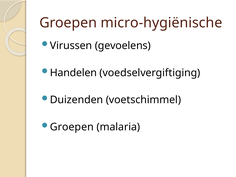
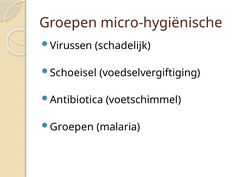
gevoelens: gevoelens -> schadelijk (123, 46)
Handelen: Handelen -> Schoeisel (73, 73)
Duizenden: Duizenden -> Antibiotica (76, 100)
